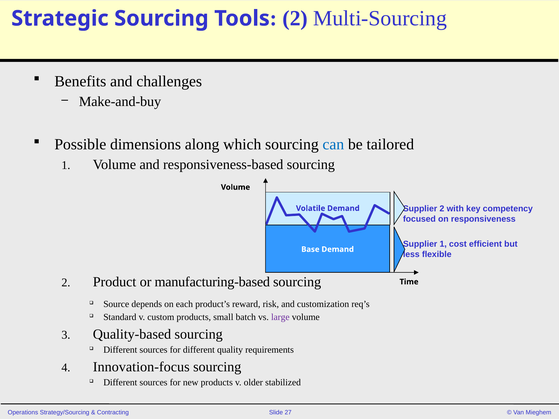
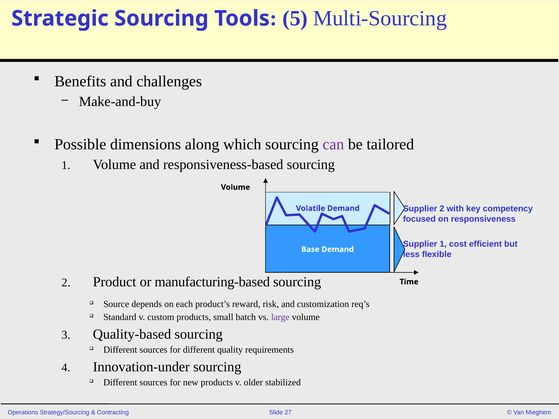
2: 2 -> 5 (295, 18)
can colour: blue -> purple (333, 144)
Innovation-focus: Innovation-focus -> Innovation-under (141, 367)
